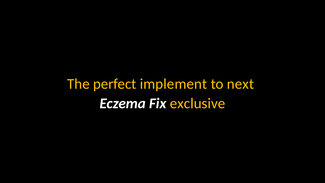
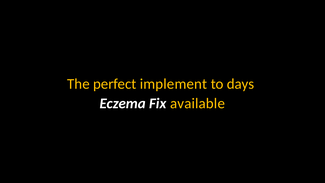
next: next -> days (241, 84)
exclusive: exclusive -> available (198, 103)
